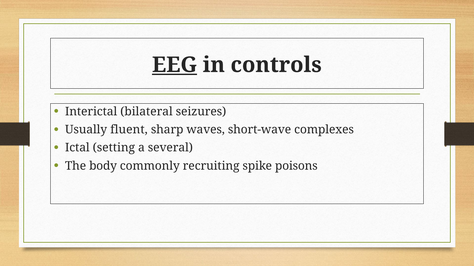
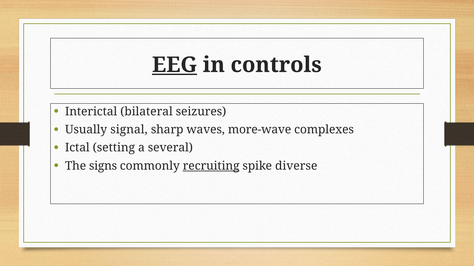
fluent: fluent -> signal (129, 130)
short-wave: short-wave -> more-wave (260, 130)
body: body -> signs (103, 166)
recruiting underline: none -> present (211, 166)
poisons: poisons -> diverse (296, 166)
